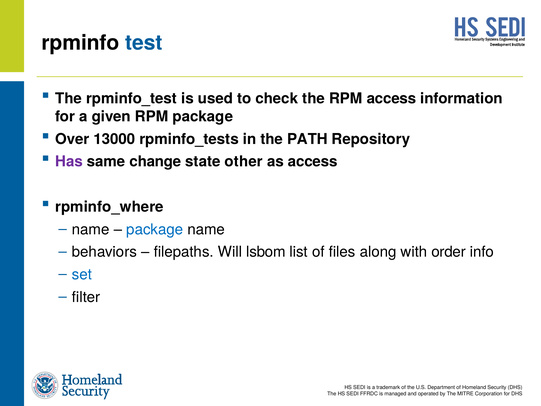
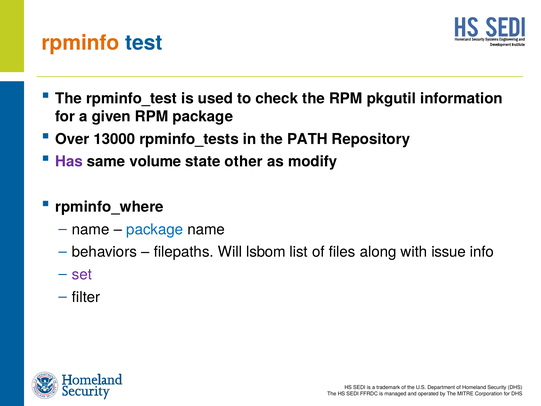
rpminfo colour: black -> orange (80, 43)
RPM access: access -> pkgutil (391, 98)
change: change -> volume (155, 162)
as access: access -> modify (313, 162)
order: order -> issue (449, 252)
set colour: blue -> purple (82, 274)
